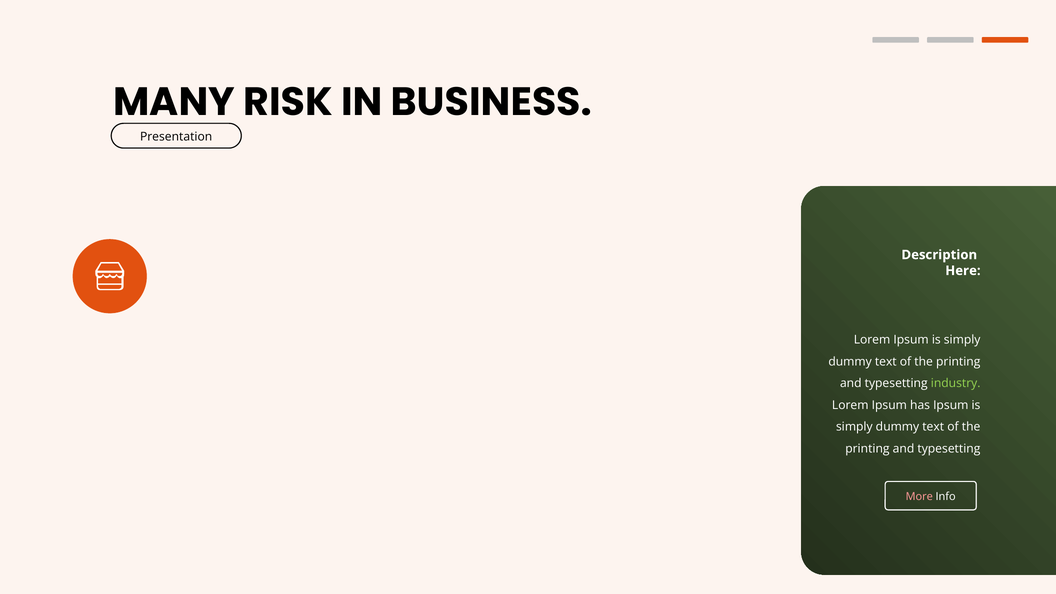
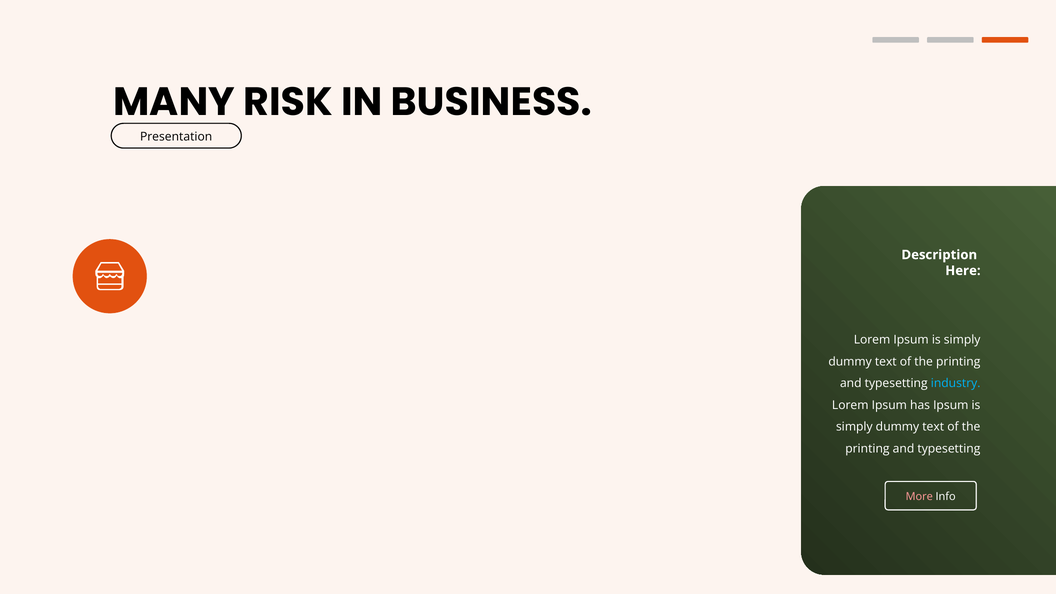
industry colour: light green -> light blue (956, 383)
